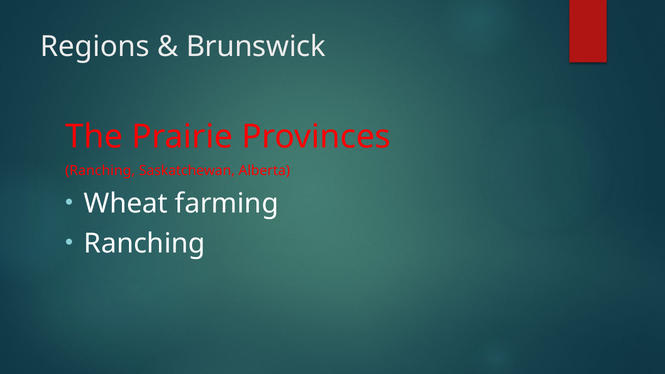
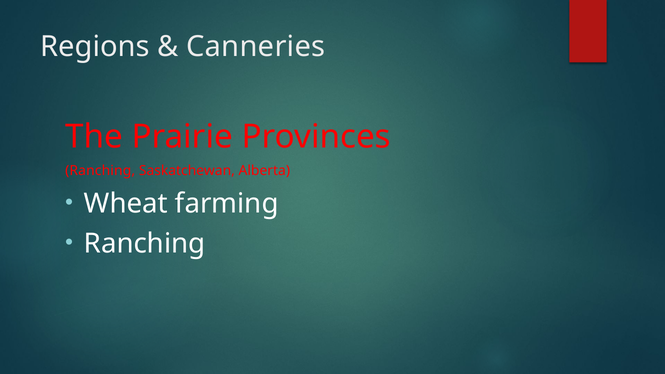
Brunswick: Brunswick -> Canneries (256, 47)
